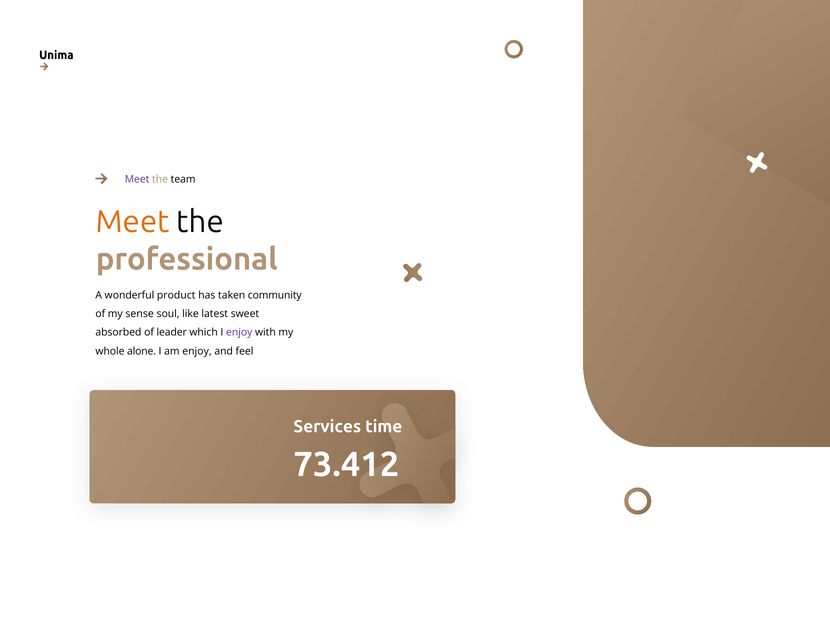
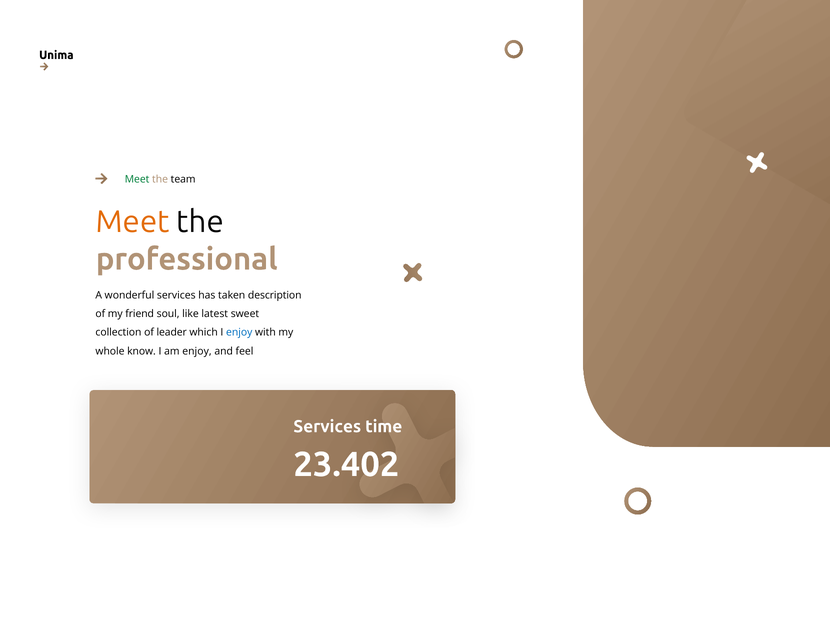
Meet colour: purple -> green (137, 179)
wonderful product: product -> services (176, 295)
community: community -> description (275, 295)
sense: sense -> friend (140, 314)
absorbed: absorbed -> collection (118, 332)
enjoy colour: purple -> blue (239, 332)
alone: alone -> know (142, 351)
73.412: 73.412 -> 23.402 (346, 464)
